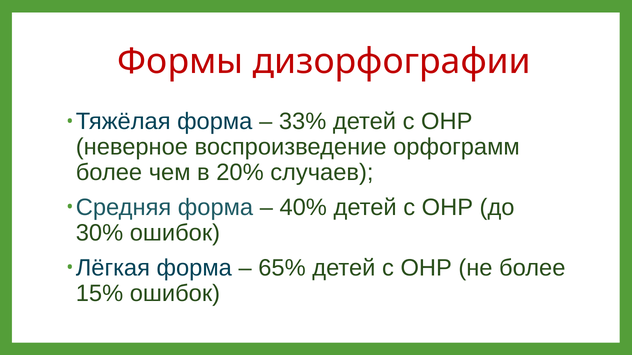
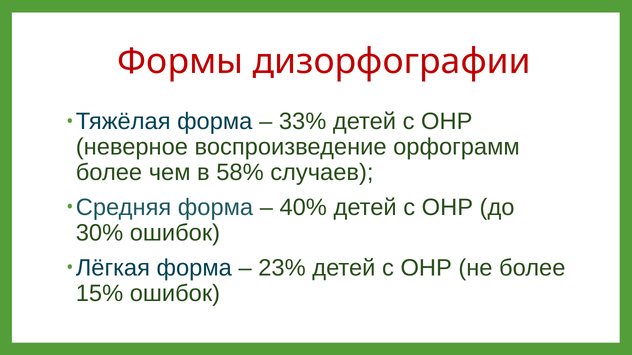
20%: 20% -> 58% (240, 173)
65%: 65% -> 23% (282, 268)
